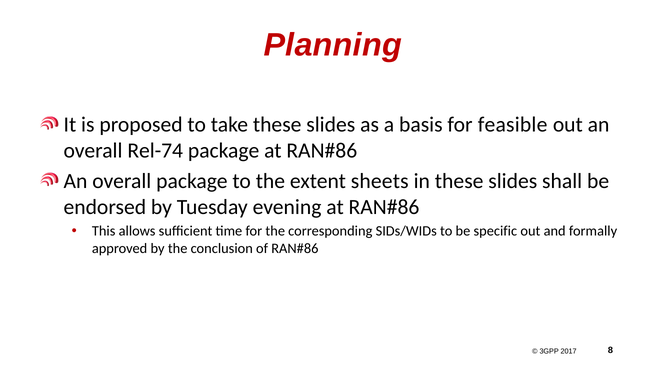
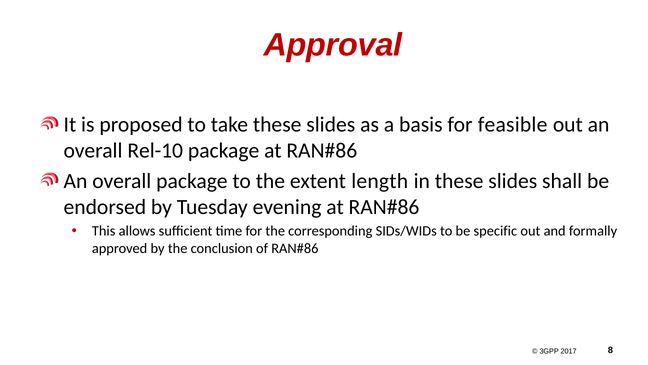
Planning: Planning -> Approval (333, 45)
Rel-74: Rel-74 -> Rel-10 (155, 151)
sheets: sheets -> length (380, 181)
